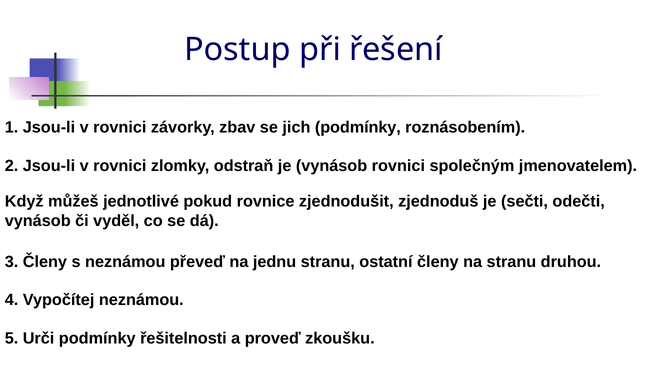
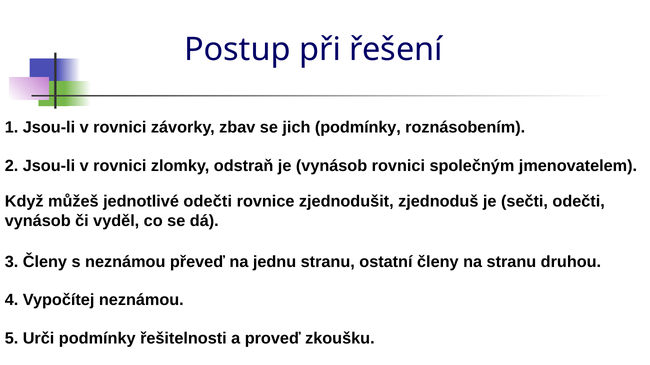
jednotlivé pokud: pokud -> odečti (208, 202)
